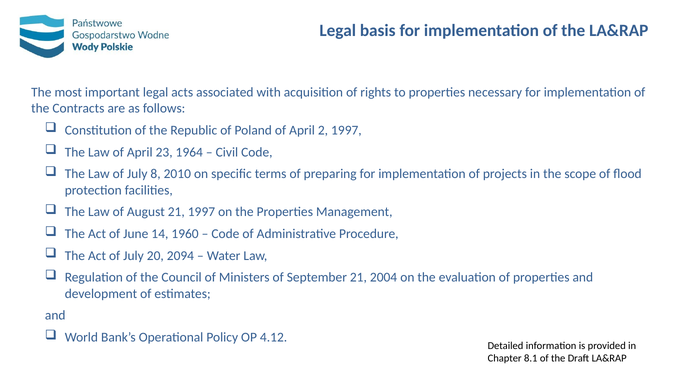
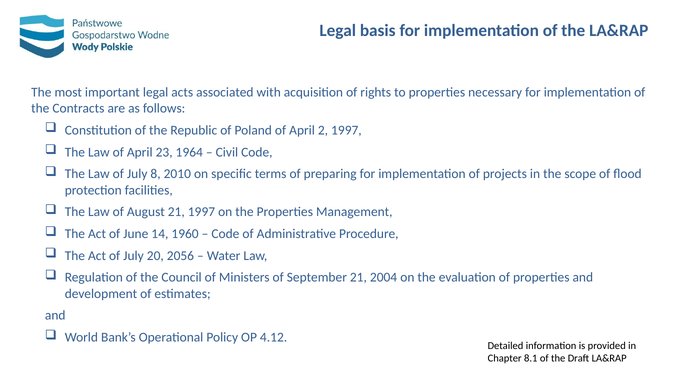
2094: 2094 -> 2056 (180, 256)
